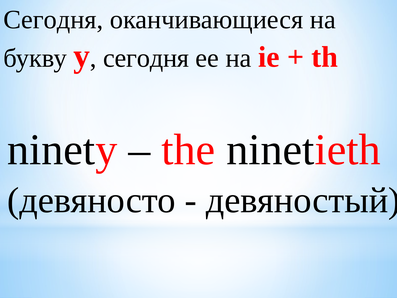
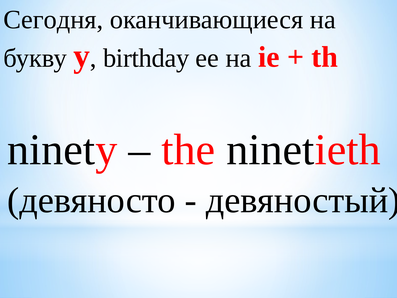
сегодня: сегодня -> birthday (146, 58)
